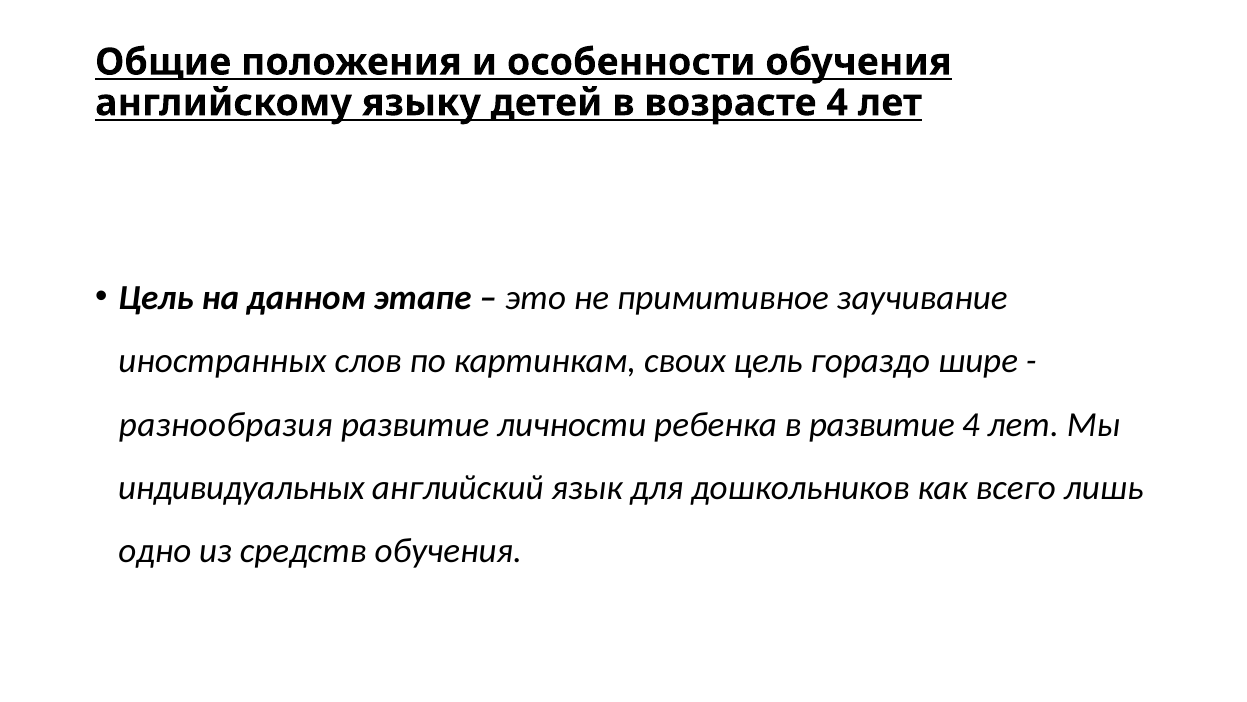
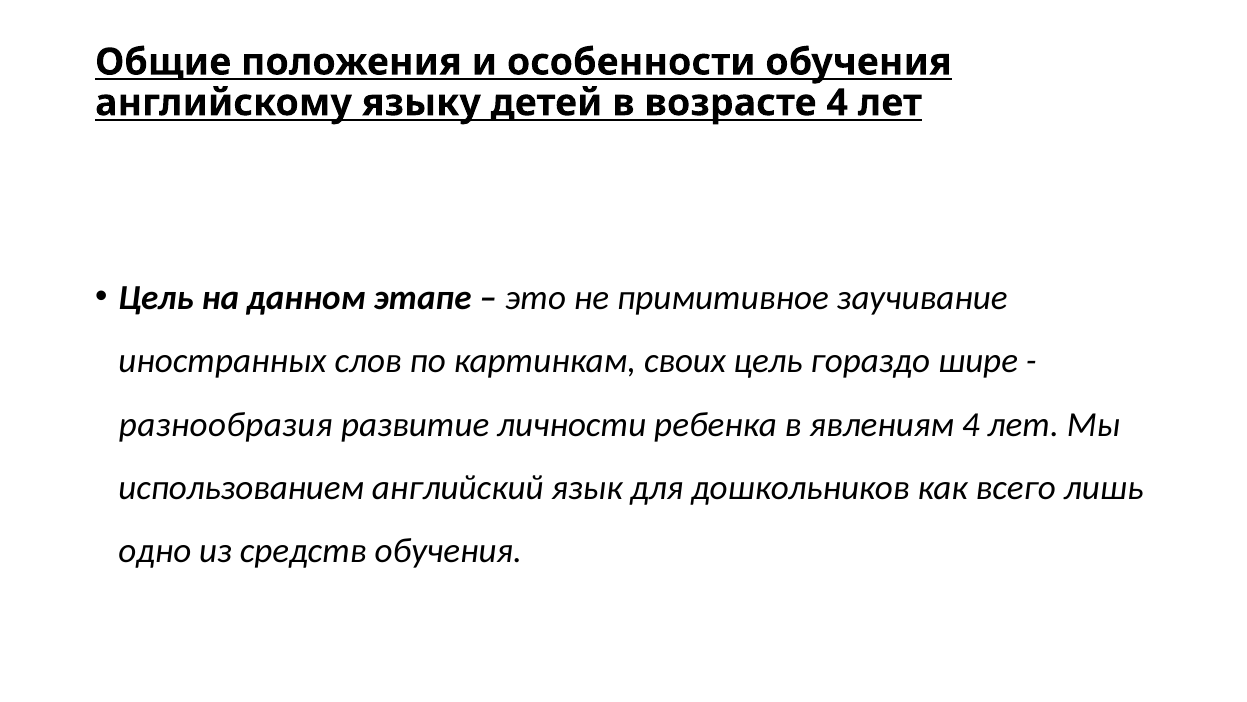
в развитие: развитие -> явлениям (882, 424)
индивидуальных: индивидуальных -> использованием (241, 487)
